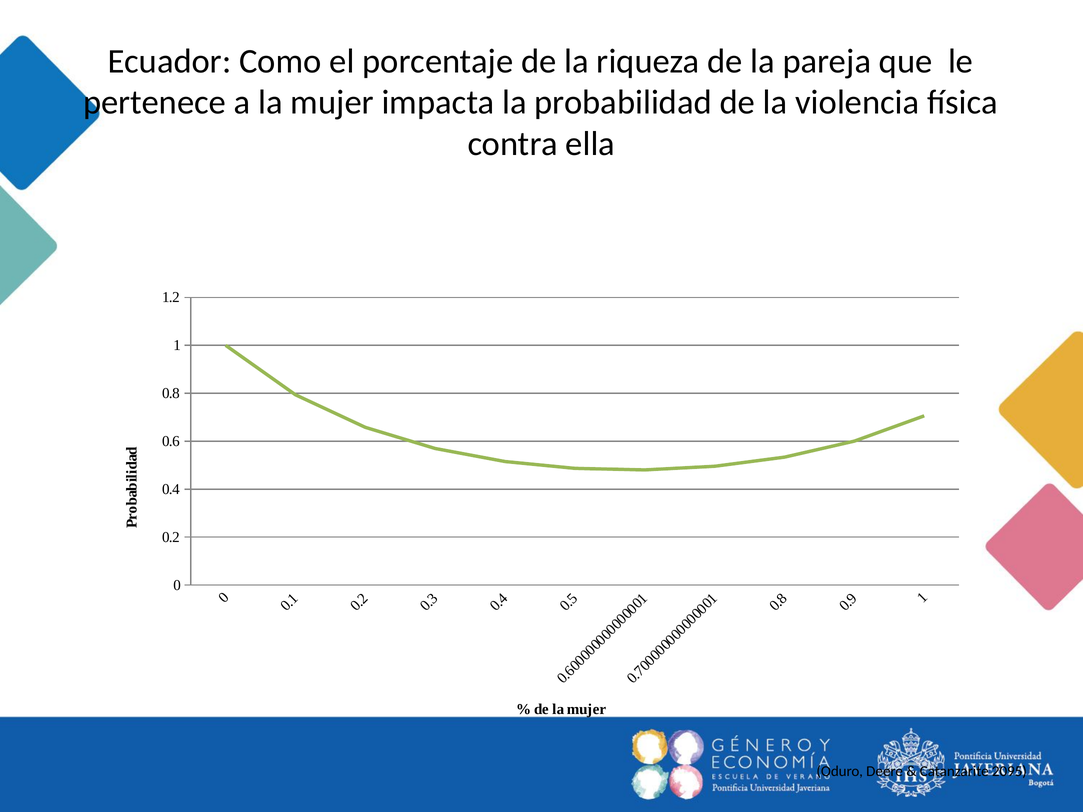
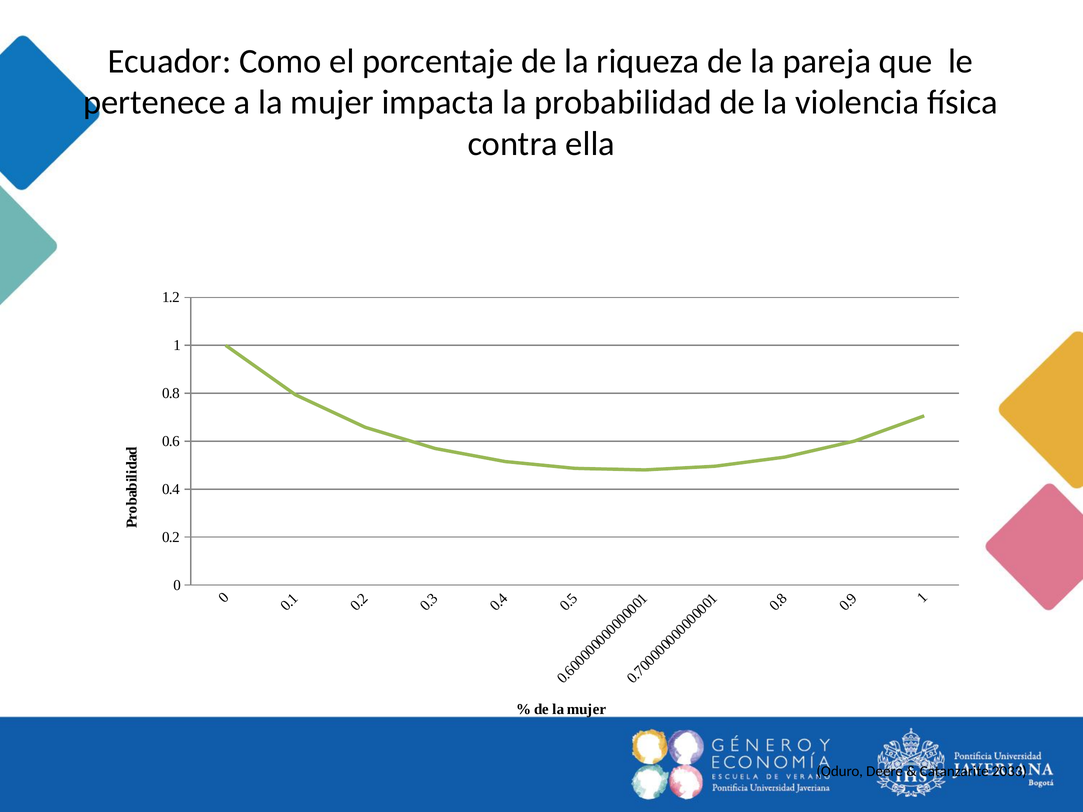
2095: 2095 -> 2033 (1009, 772)
